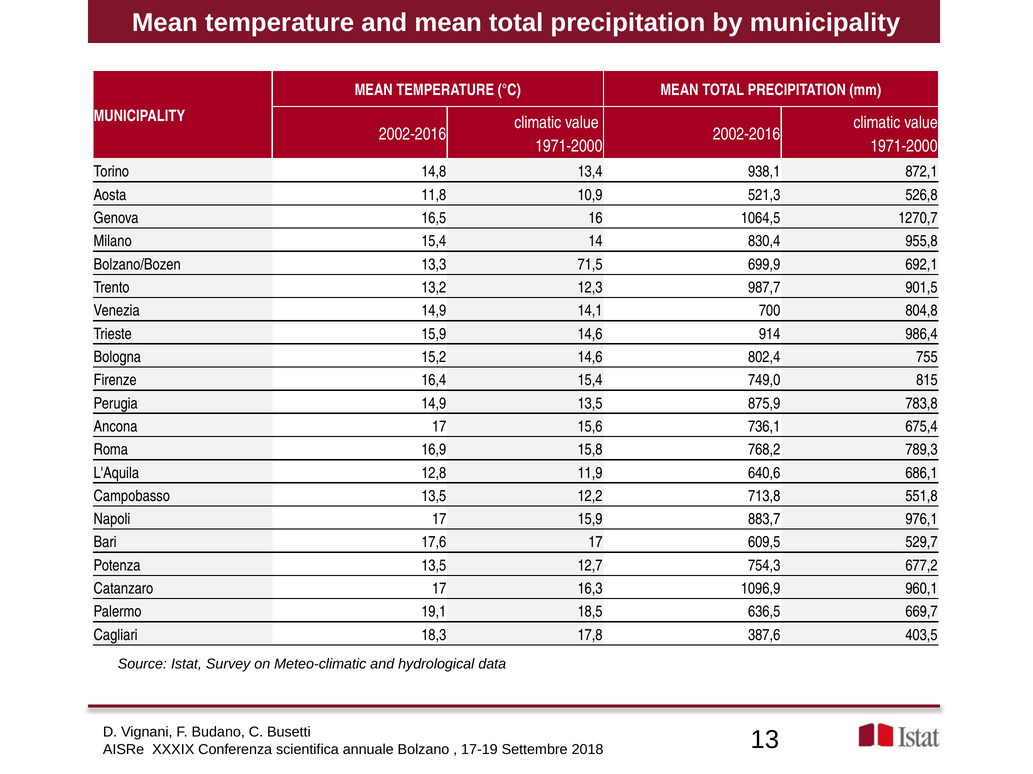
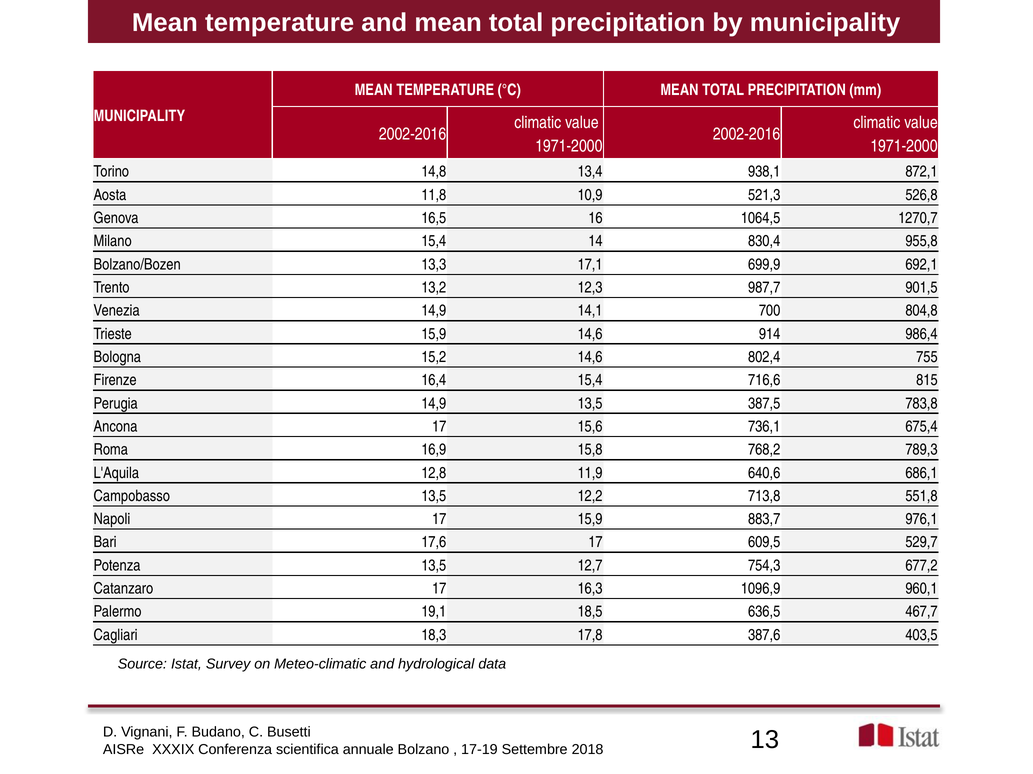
71,5: 71,5 -> 17,1 (590, 265)
749,0: 749,0 -> 716,6 (764, 381)
875,9: 875,9 -> 387,5 (764, 404)
669,7: 669,7 -> 467,7 (922, 612)
